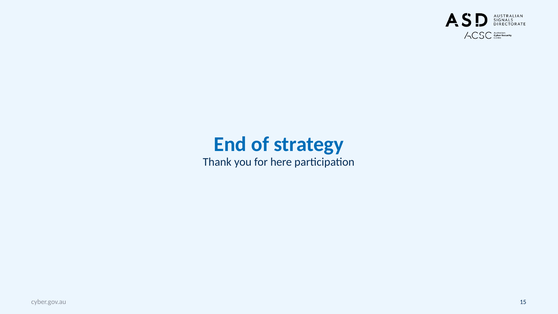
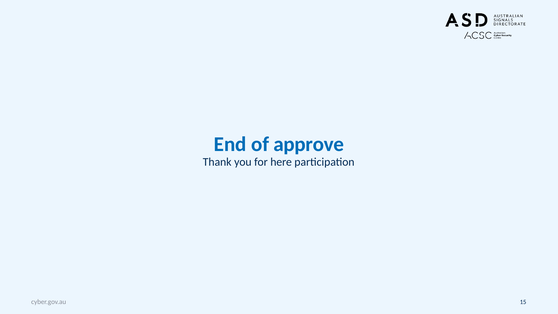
strategy: strategy -> approve (309, 144)
